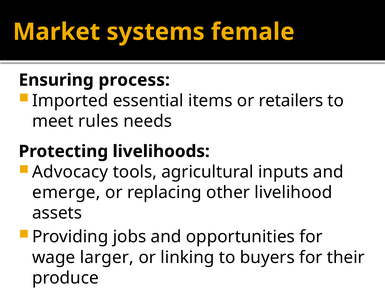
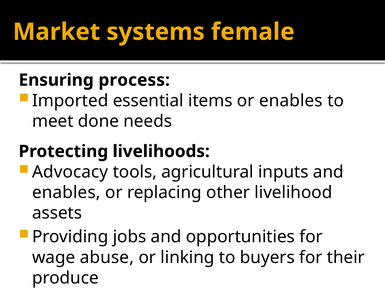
or retailers: retailers -> enables (291, 101)
rules: rules -> done (98, 121)
emerge: emerge -> enables (66, 192)
larger: larger -> abuse (107, 257)
